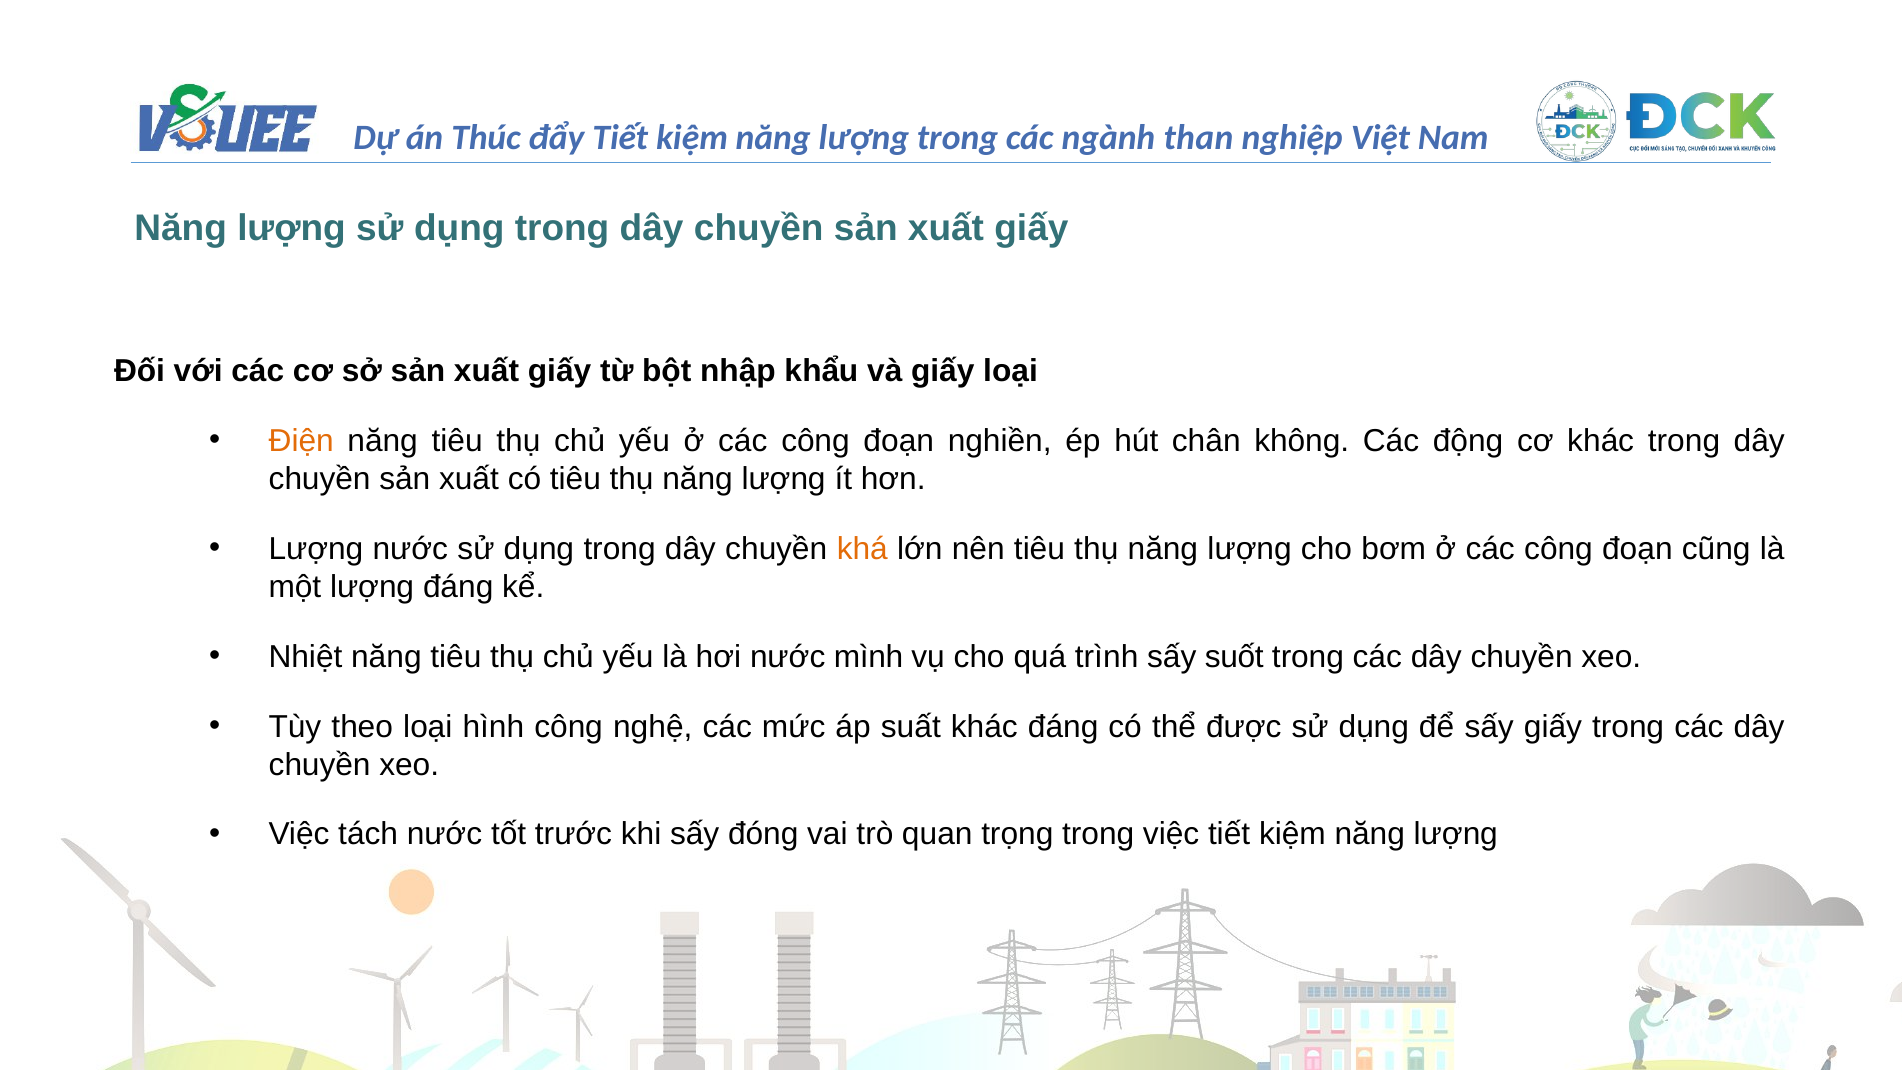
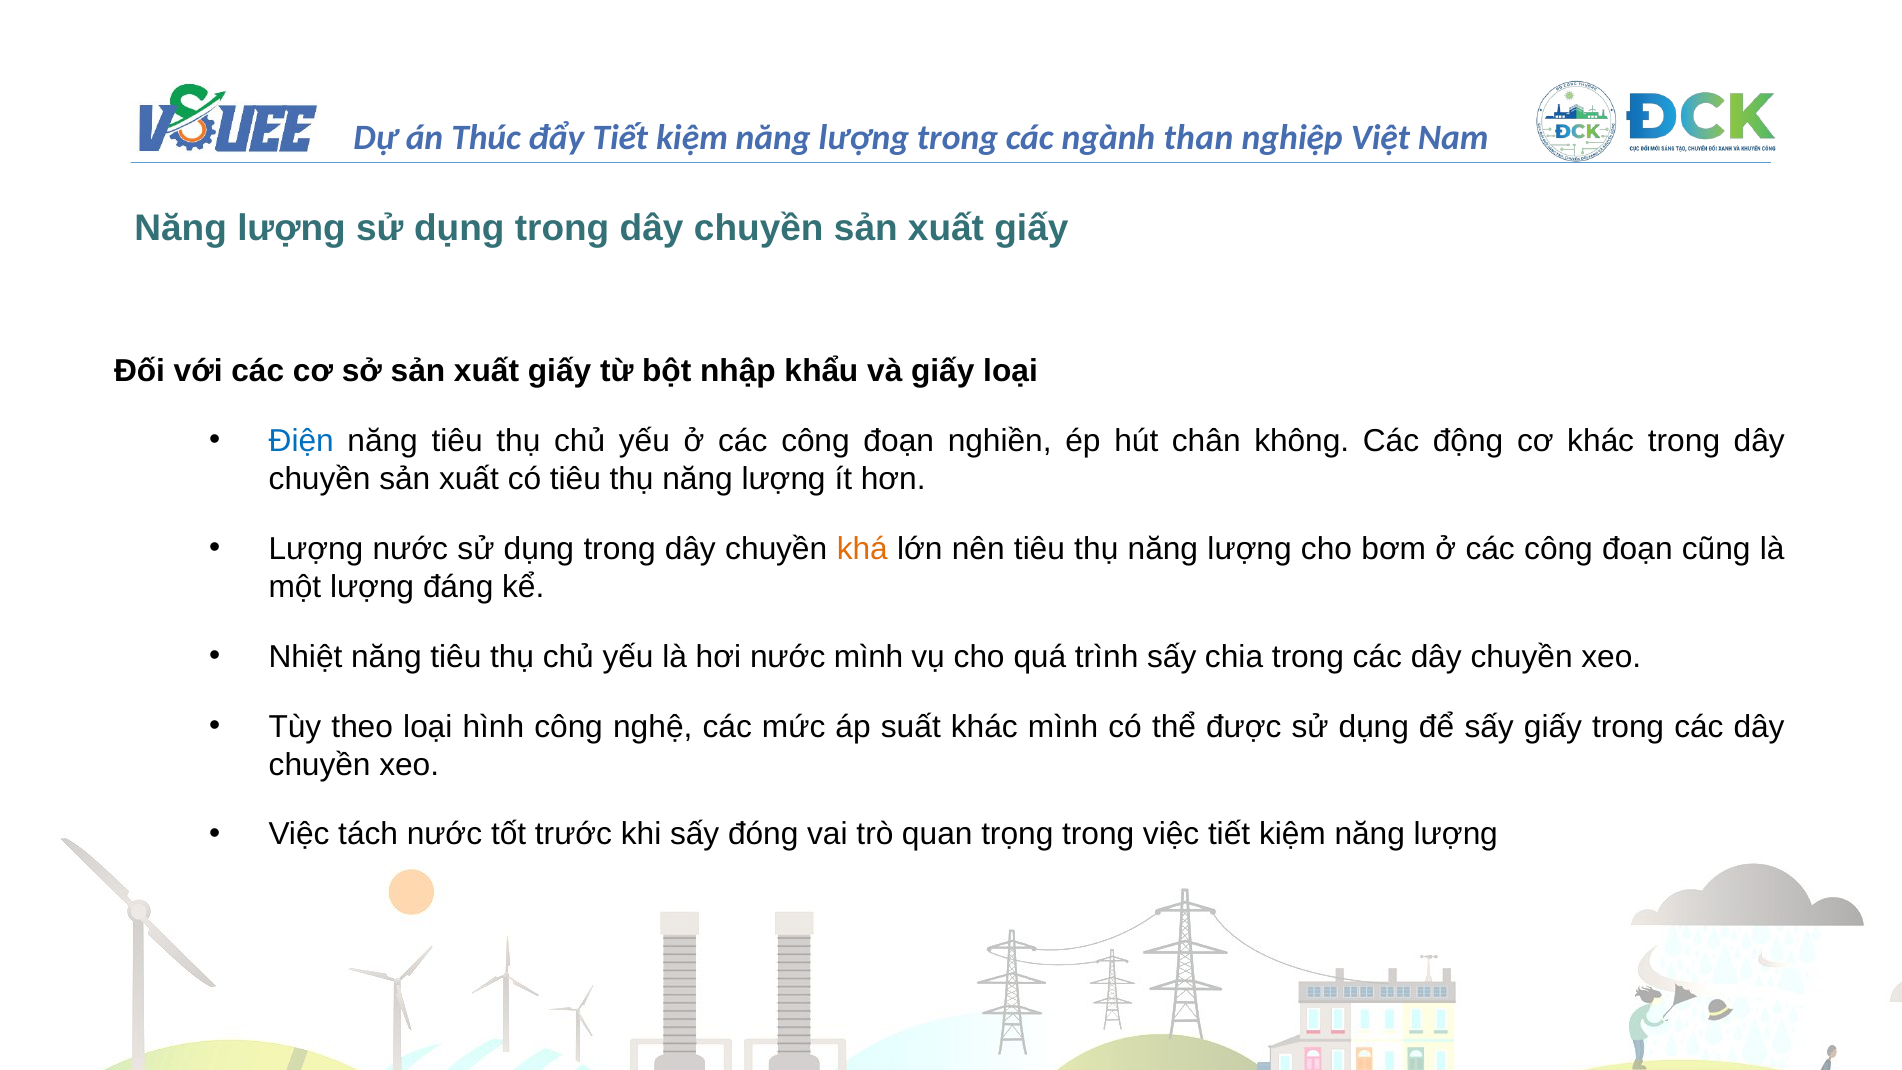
Điện colour: orange -> blue (301, 441)
suốt: suốt -> chia (1234, 657)
khác đáng: đáng -> mình (1063, 727)
